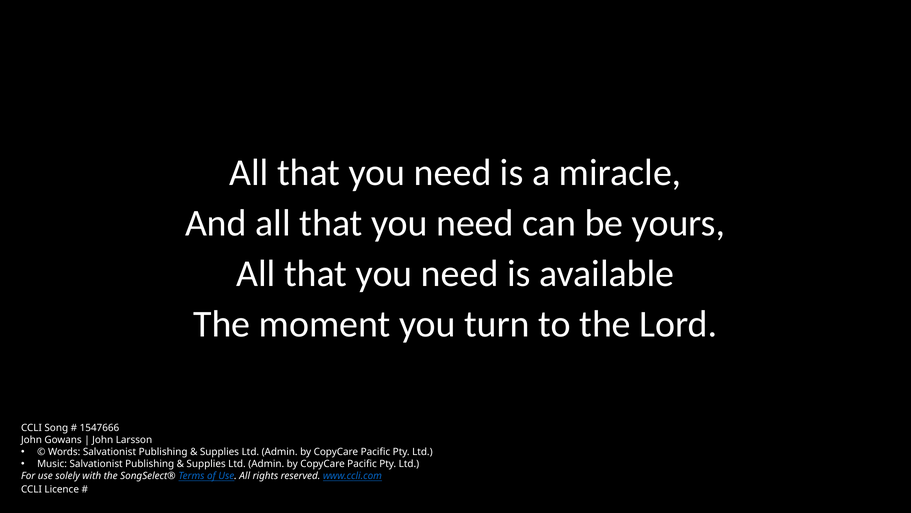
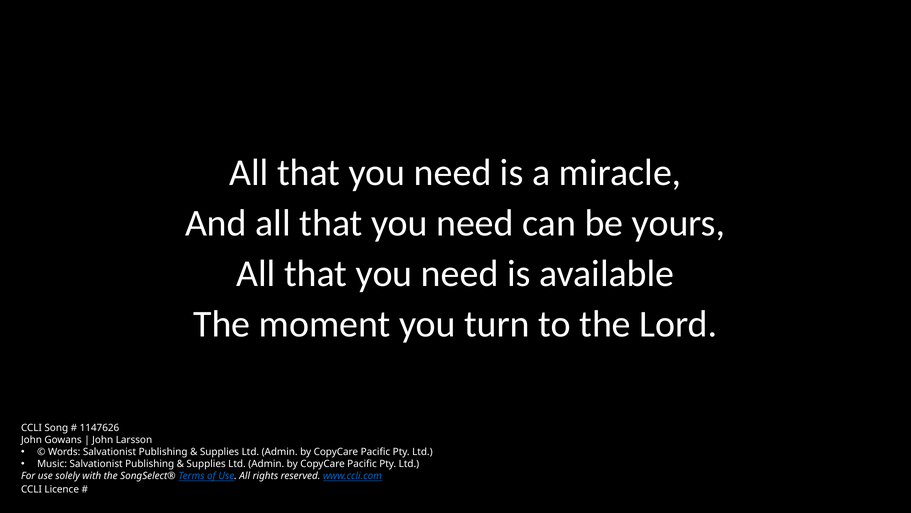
1547666: 1547666 -> 1147626 (99, 428)
